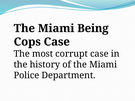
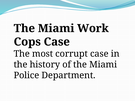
Being: Being -> Work (93, 28)
